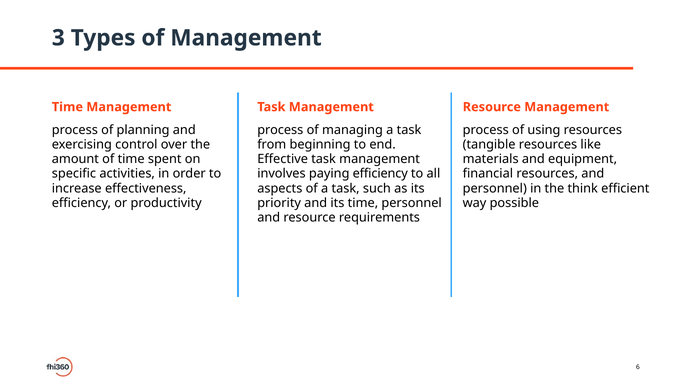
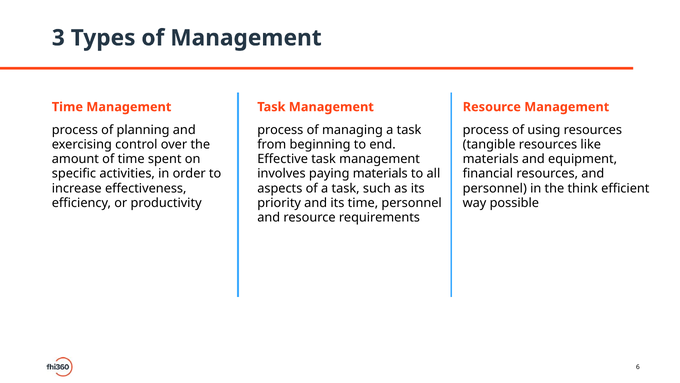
paying efficiency: efficiency -> materials (380, 174)
